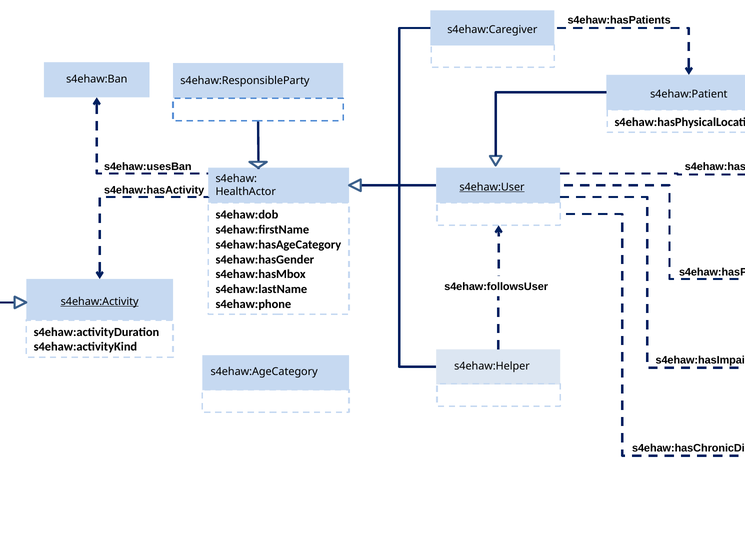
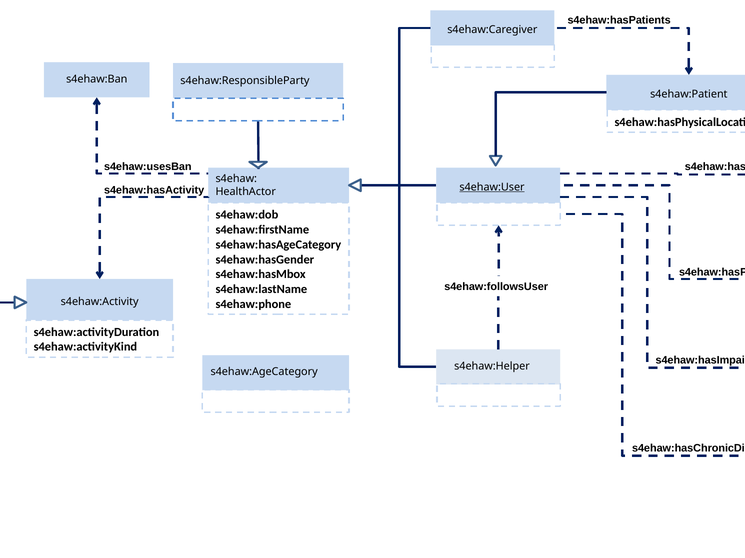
s4ehaw:Activity underline: present -> none (100, 302)
